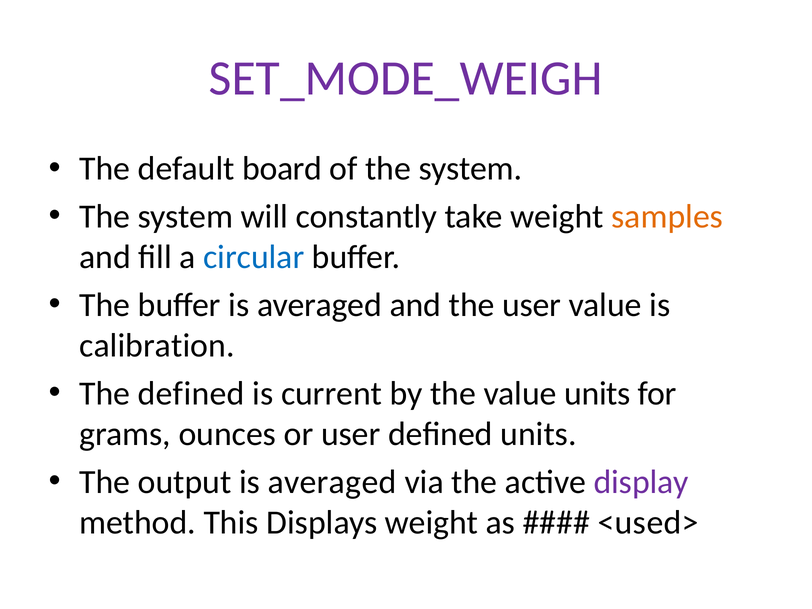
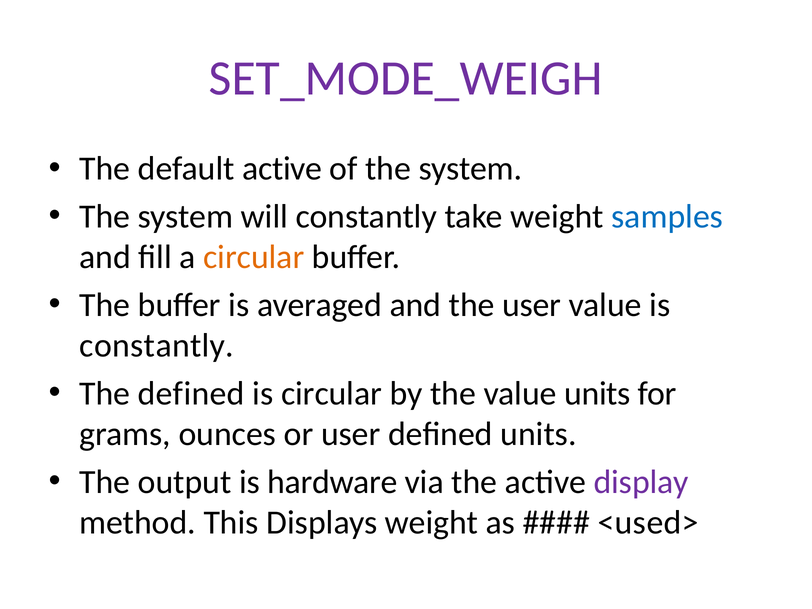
default board: board -> active (282, 169)
samples colour: orange -> blue (667, 217)
circular colour: blue -> orange (254, 257)
calibration: calibration -> constantly (157, 346)
is current: current -> circular (332, 393)
output is averaged: averaged -> hardware (332, 482)
